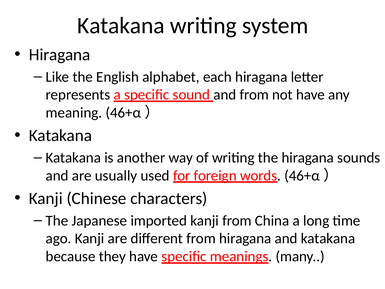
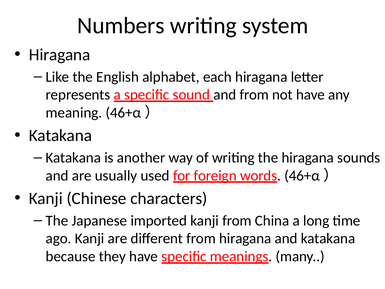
Katakana: Katakana -> Numbers (121, 26)
